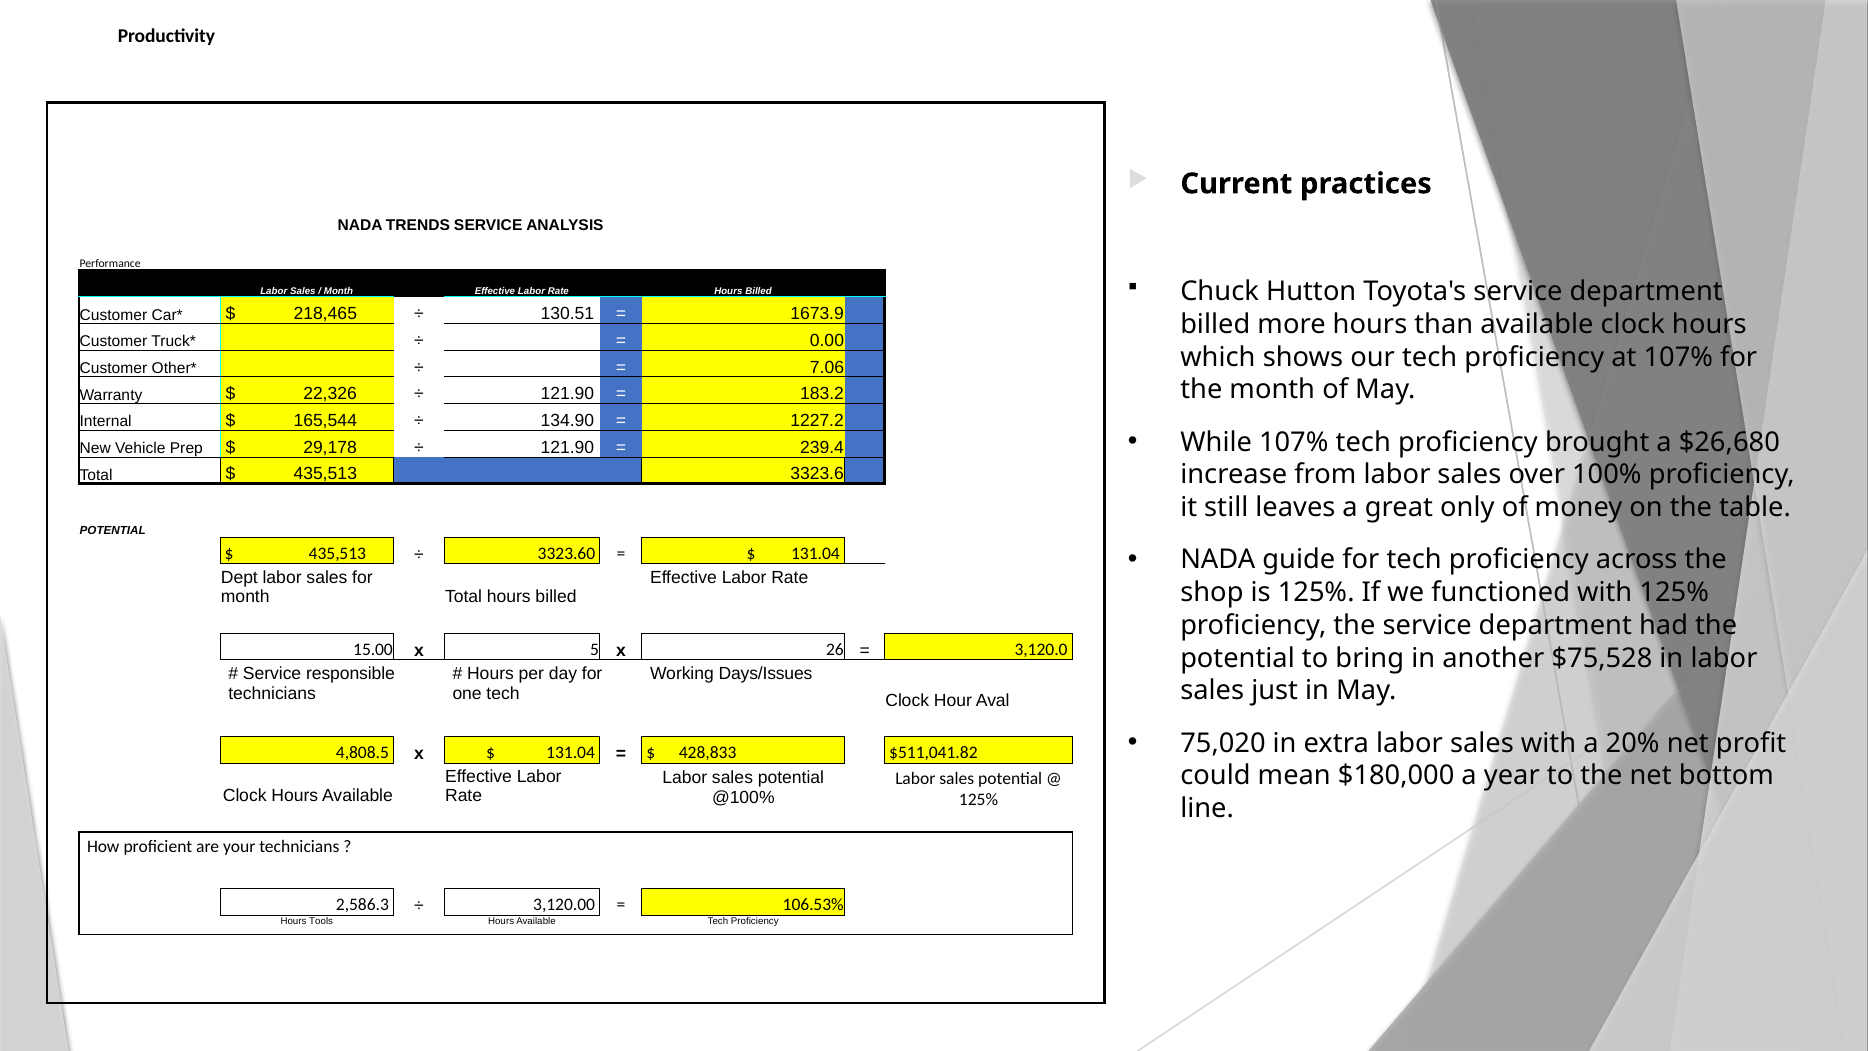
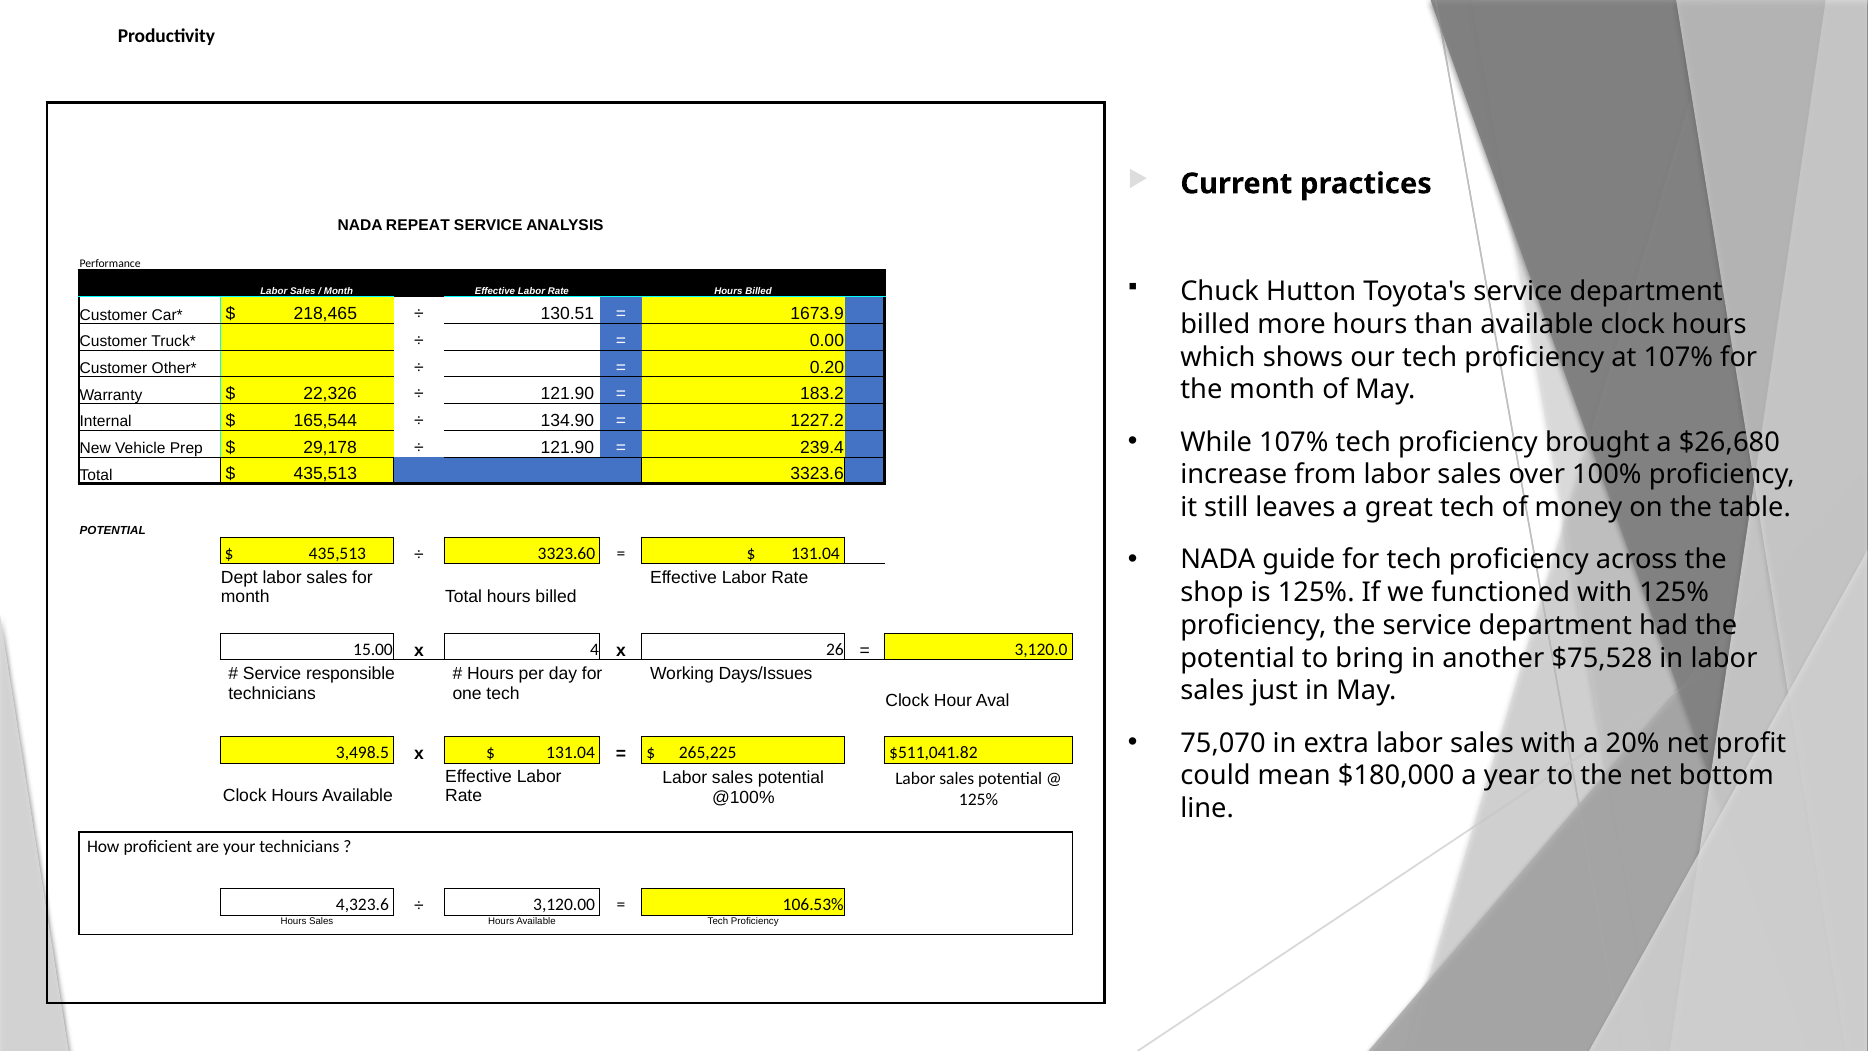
TRENDS: TRENDS -> REPEAT (418, 226)
7.06: 7.06 -> 0.20 (827, 367)
great only: only -> tech (1467, 507)
5: 5 -> 4 (595, 649)
75,020: 75,020 -> 75,070 (1223, 743)
4,808.5: 4,808.5 -> 3,498.5 (362, 753)
428,833: 428,833 -> 265,225 (708, 753)
2,586.3: 2,586.3 -> 4,323.6 (362, 905)
Hours Tools: Tools -> Sales (321, 922)
